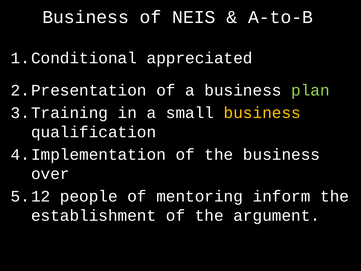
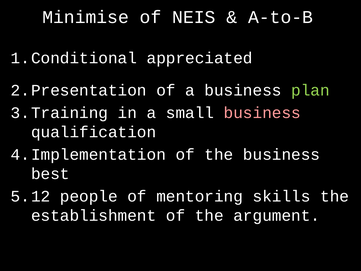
Business: Business -> Minimise (86, 17)
business colour: yellow -> pink (262, 113)
over: over -> best (50, 174)
inform: inform -> skills (282, 196)
